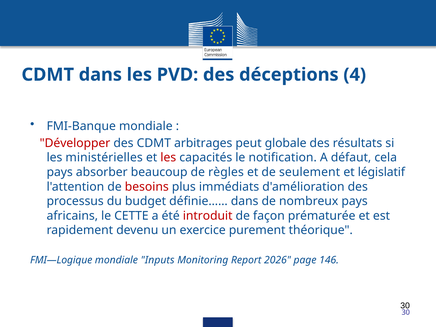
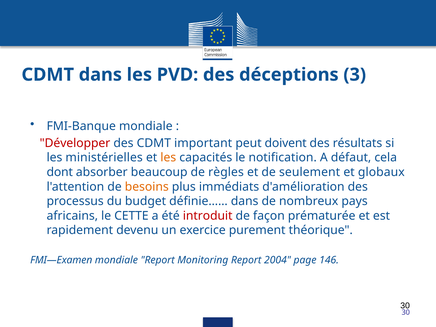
4: 4 -> 3 (355, 75)
arbitrages: arbitrages -> important (203, 143)
globale: globale -> doivent (286, 143)
les colour: red -> orange (168, 158)
pays: pays -> dont (60, 172)
législatif: législatif -> globaux (381, 172)
besoins colour: red -> orange (147, 187)
FMI—Logique: FMI—Logique -> FMI—Examen (61, 260)
mondiale Inputs: Inputs -> Report (158, 260)
2026: 2026 -> 2004 (277, 260)
